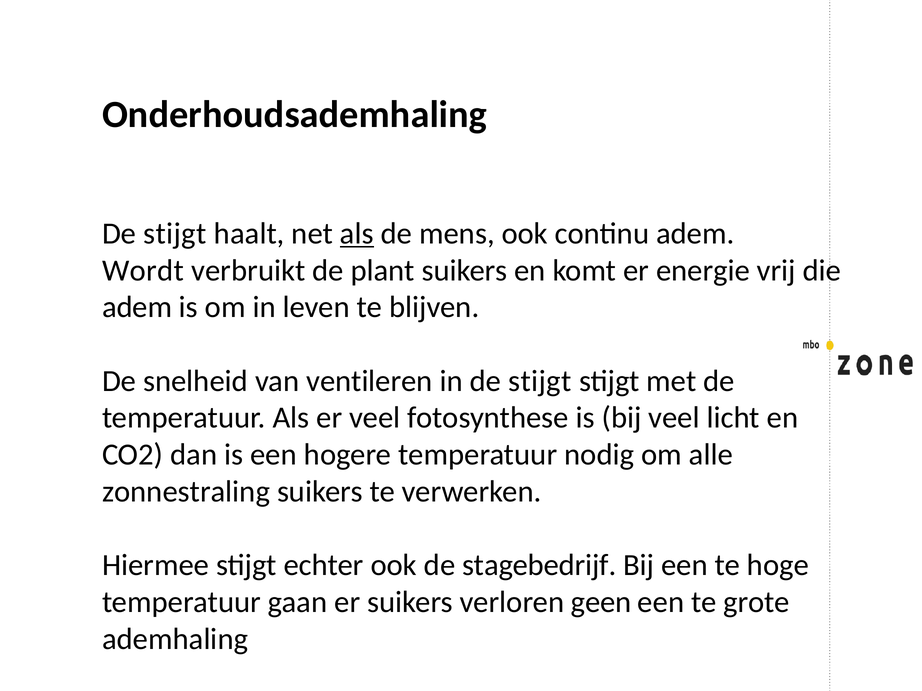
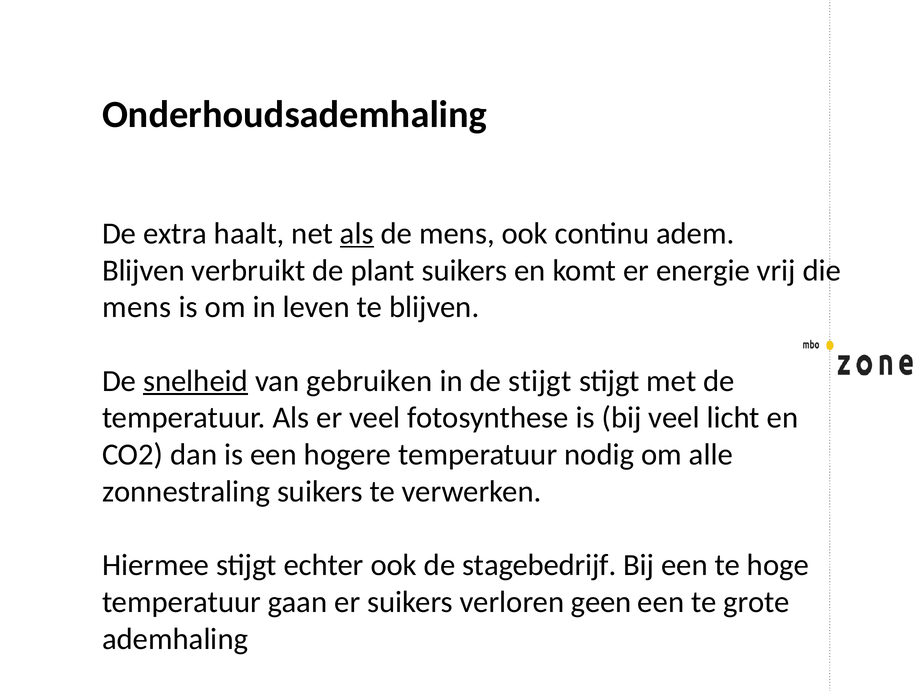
stijgt: stijgt -> extra (175, 234)
Wordt: Wordt -> Blijven (143, 271)
adem: adem -> mens (137, 307)
snelheid underline: none -> present (196, 381)
ventileren: ventileren -> gebruiken (369, 381)
